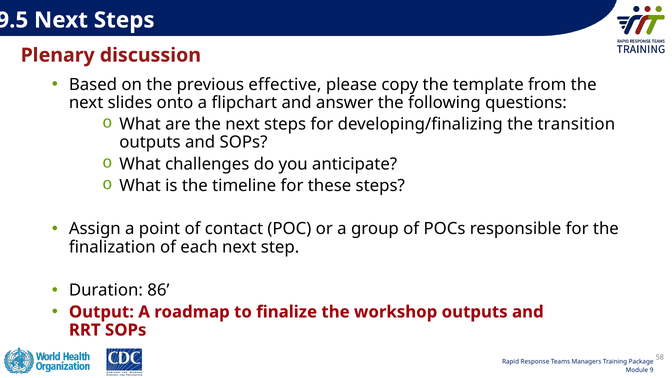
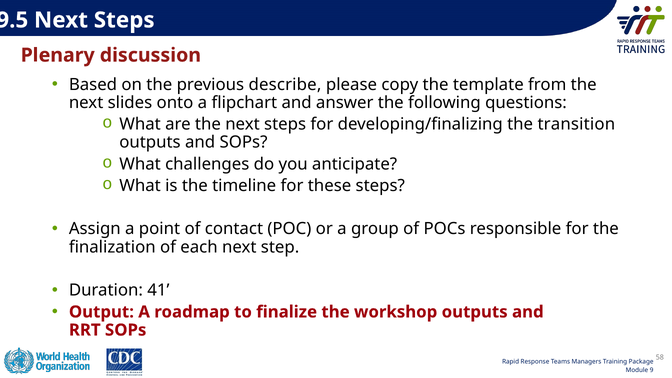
effective: effective -> describe (285, 84)
86: 86 -> 41 (158, 290)
